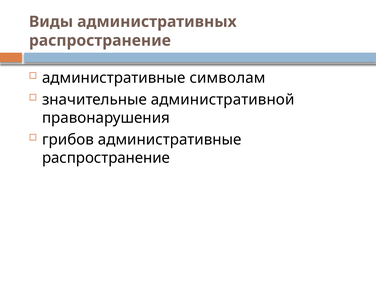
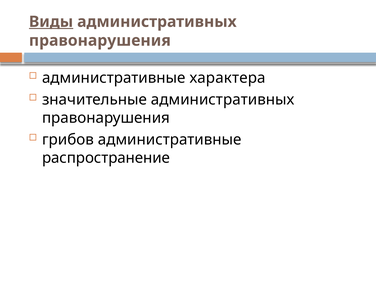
Виды underline: none -> present (51, 22)
распространение: распространение -> правонарушения (100, 41)
символам: символам -> характера (228, 78)
значительные административной: административной -> административных (223, 100)
